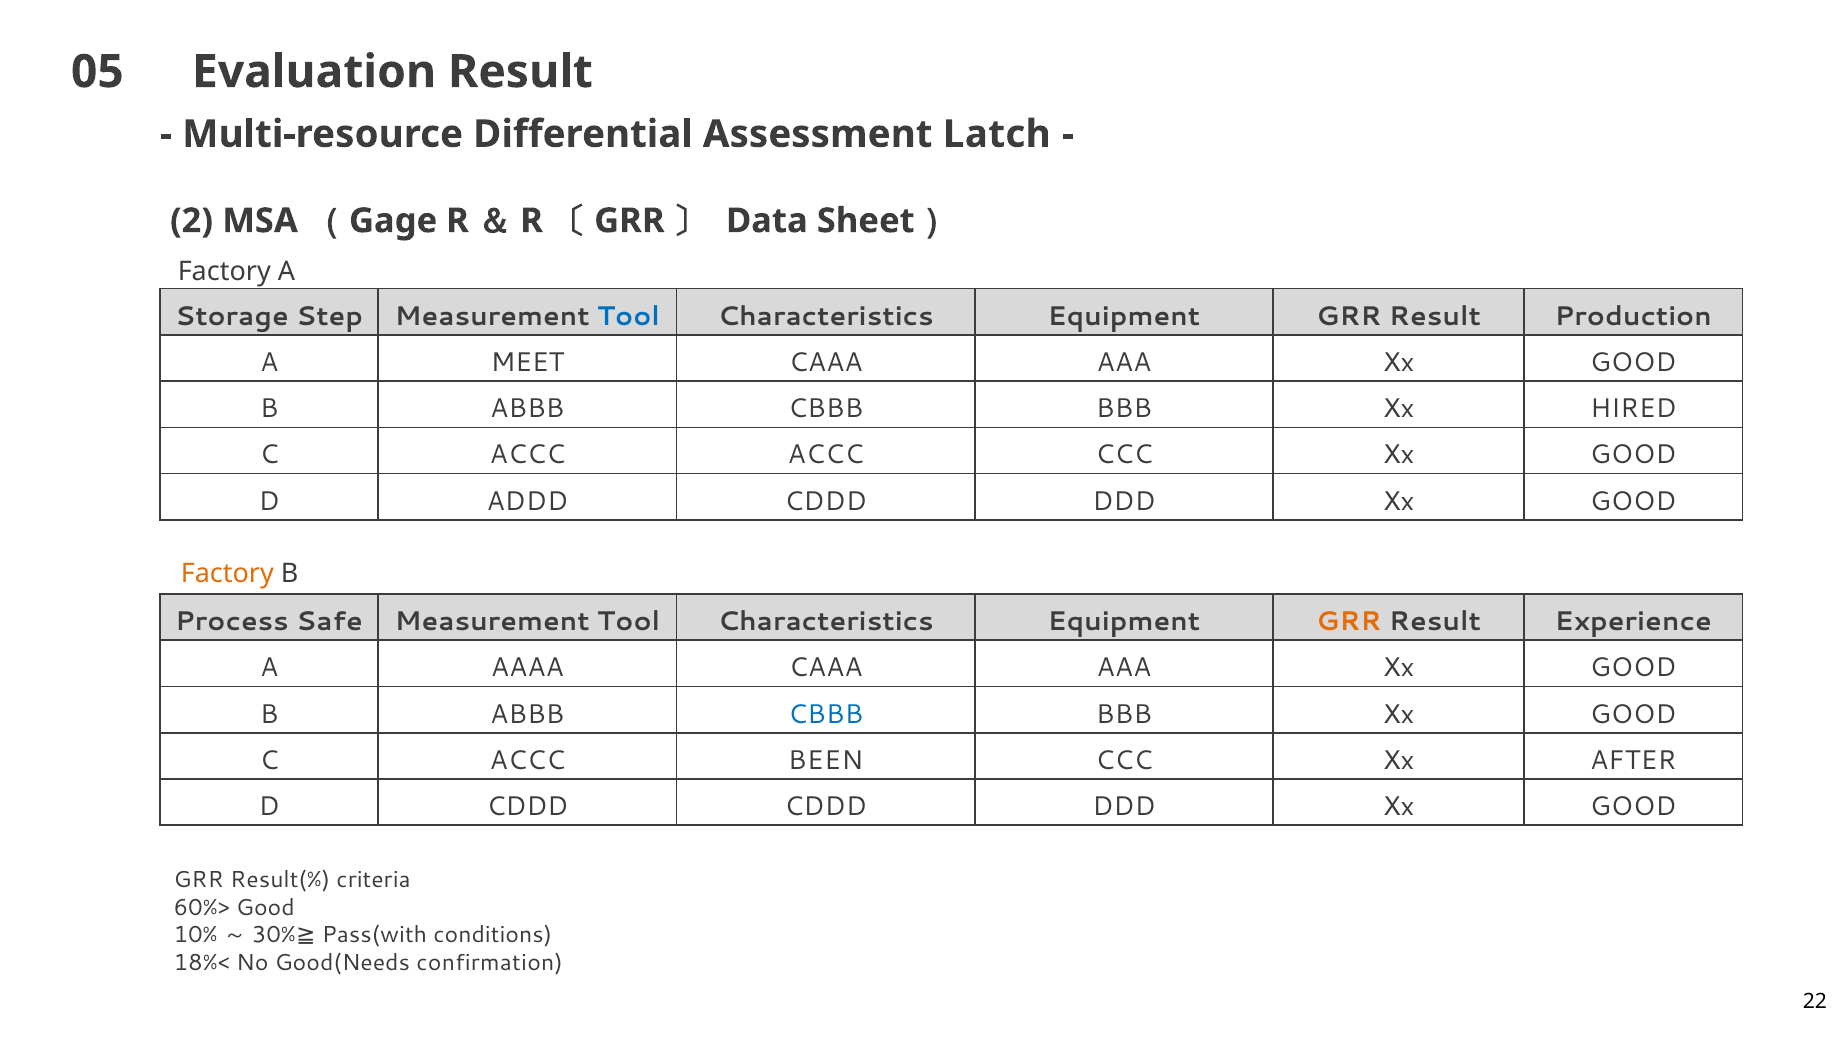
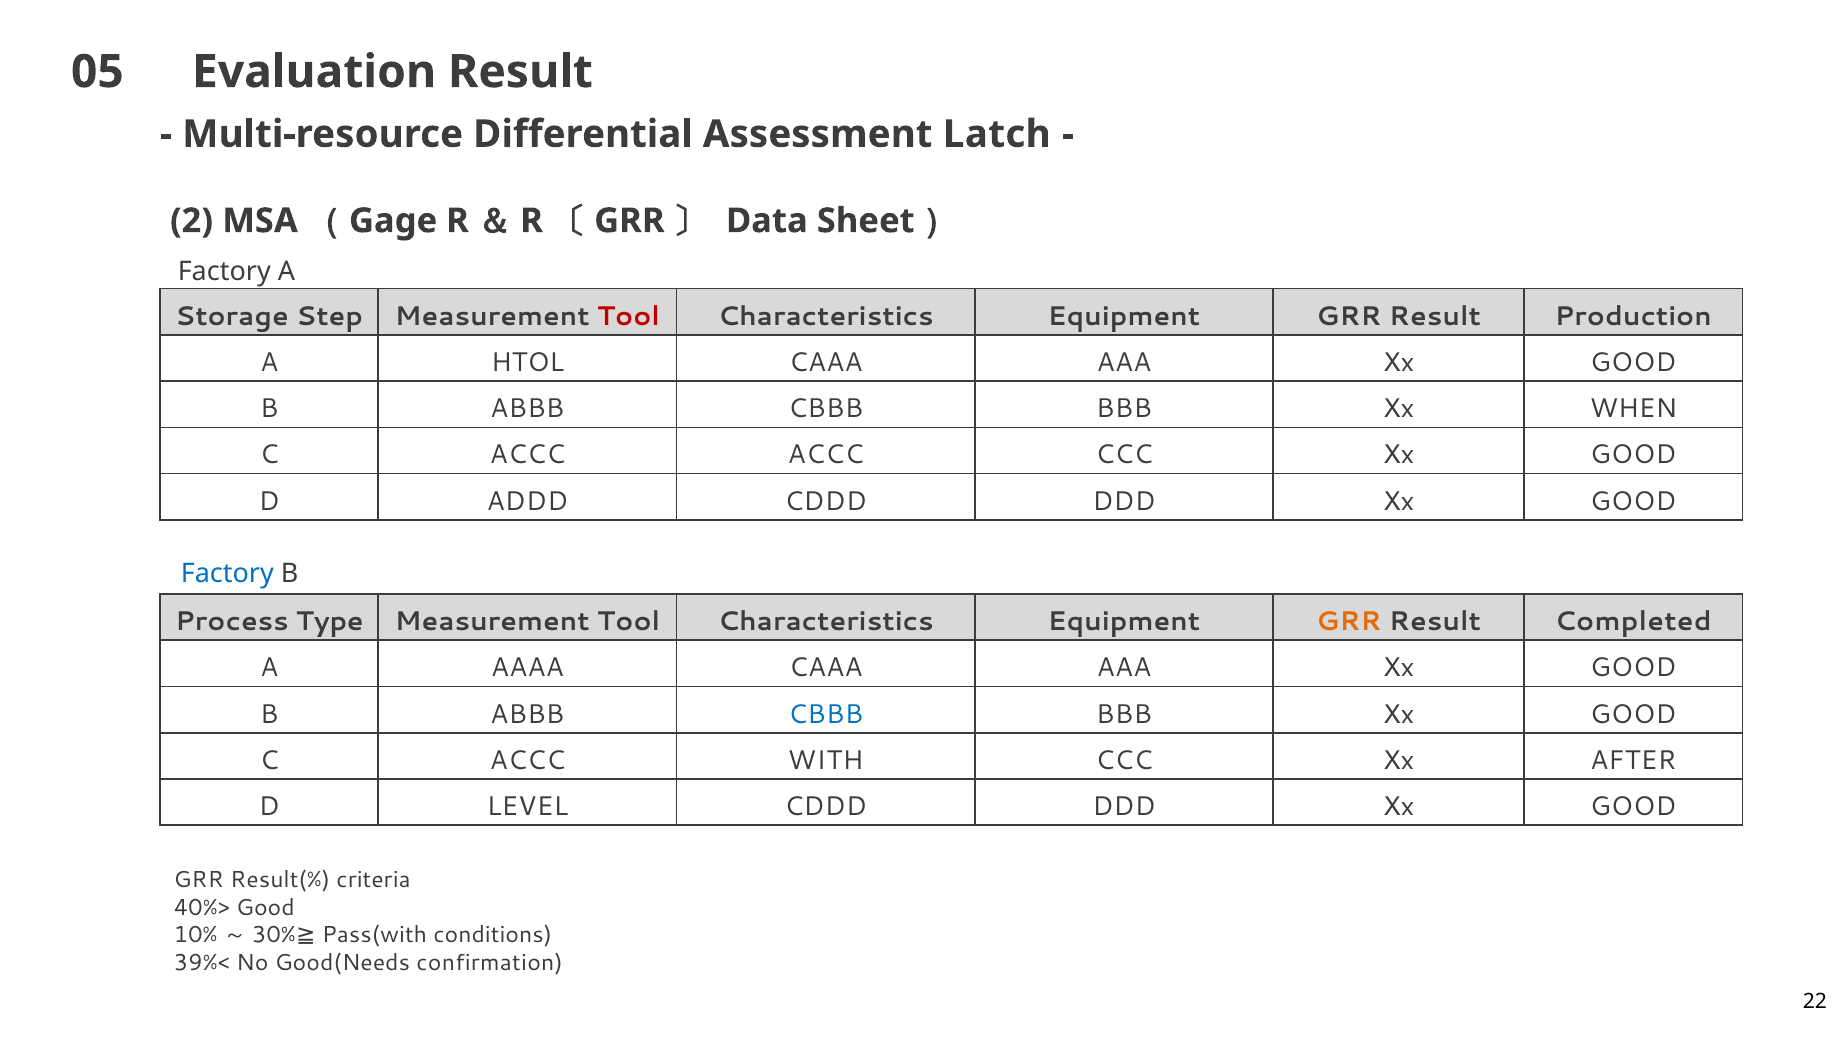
Tool colour: blue -> red (629, 316)
MEET: MEET -> HTOL (527, 363)
HIRED: HIRED -> WHEN (1633, 409)
Factory colour: orange -> blue (227, 574)
Safe: Safe -> Type (330, 622)
Experience: Experience -> Completed (1633, 622)
BEEN: BEEN -> WITH (826, 761)
D CDDD: CDDD -> LEVEL (527, 807)
60%>: 60%> -> 40%> (202, 908)
18%<: 18%< -> 39%< (202, 964)
